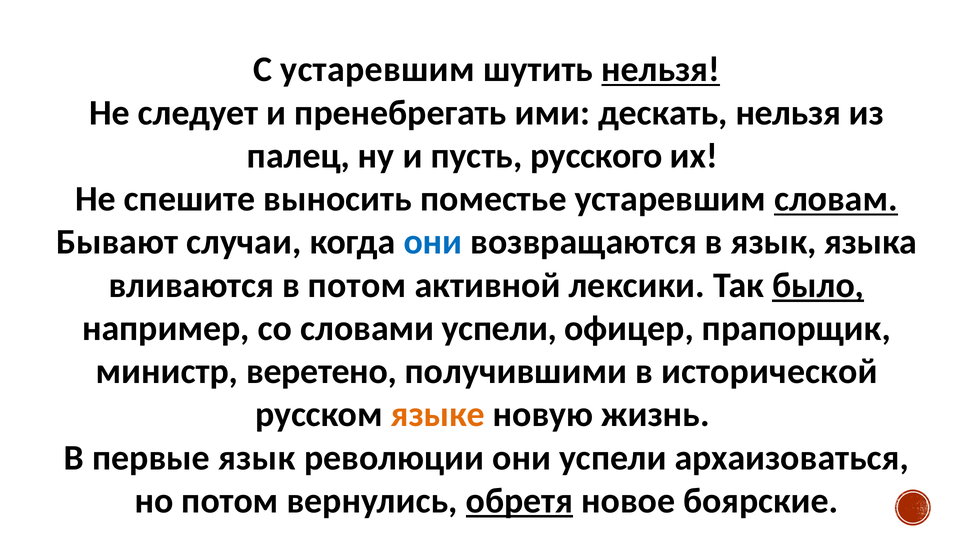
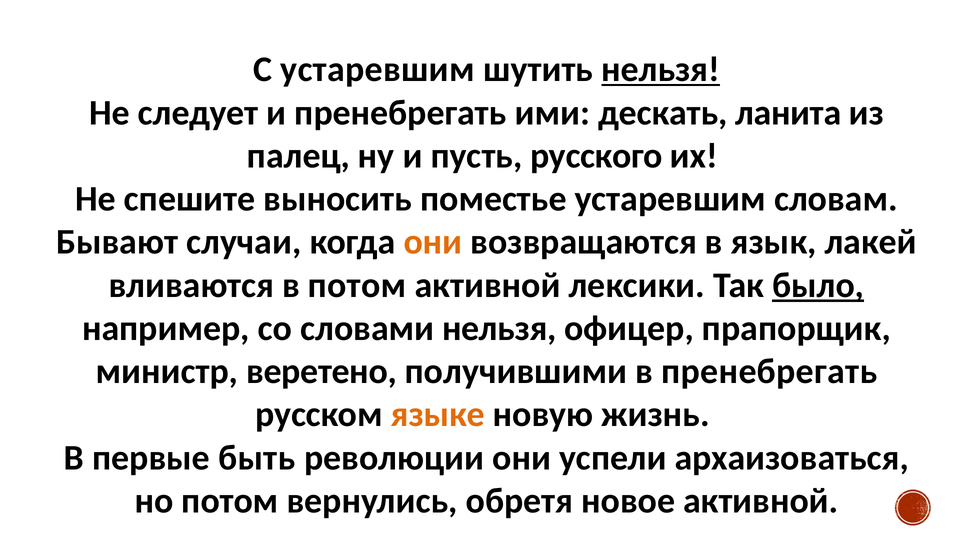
дескать нельзя: нельзя -> ланита (788, 113)
словам underline: present -> none (836, 199)
они colour: blue -> orange (433, 242)
языка: языка -> лакей (871, 242)
словами успели: успели -> нельзя (499, 328)
в исторической: исторической -> пренебрегать (769, 371)
первые язык: язык -> быть (257, 457)
обретя underline: present -> none (519, 500)
новое боярские: боярские -> активной (761, 500)
